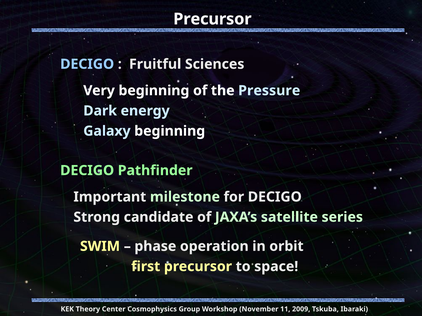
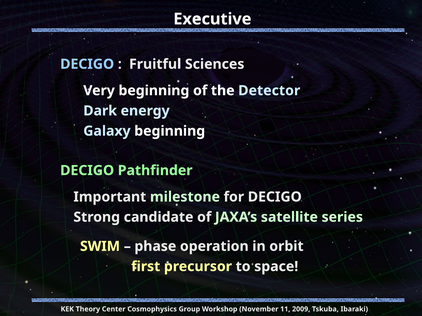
Precursor: Precursor -> Executive (212, 19)
Pressure: Pressure -> Detector (269, 91)
